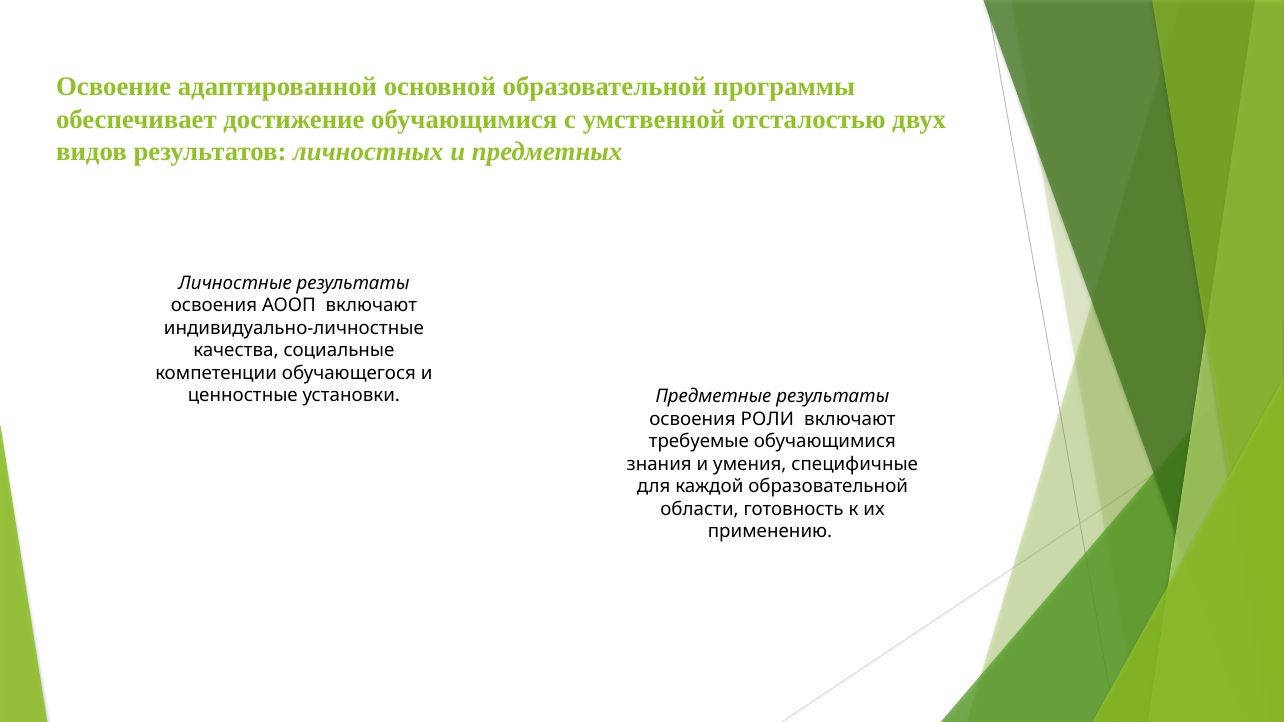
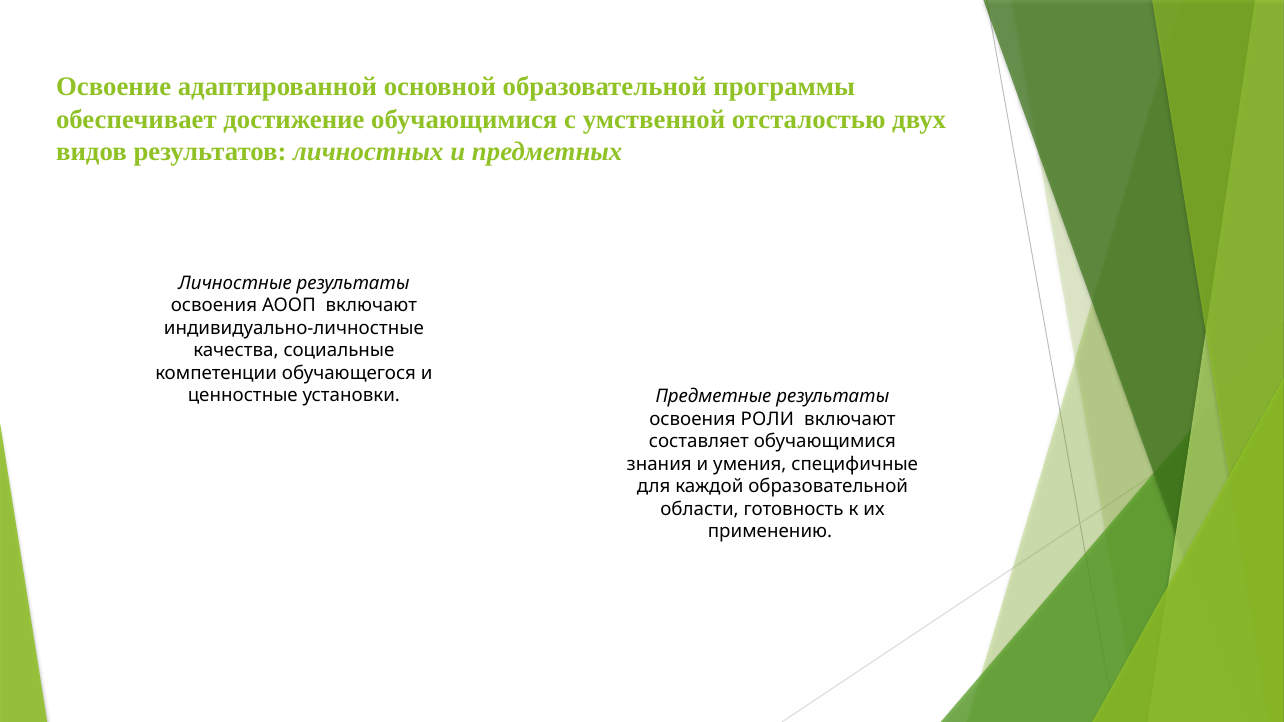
требуемые: требуемые -> составляет (699, 442)
